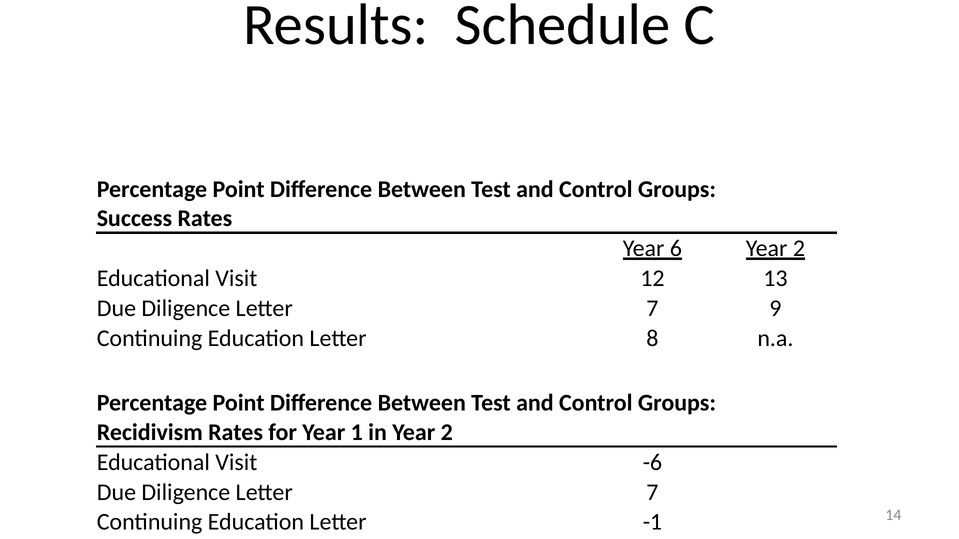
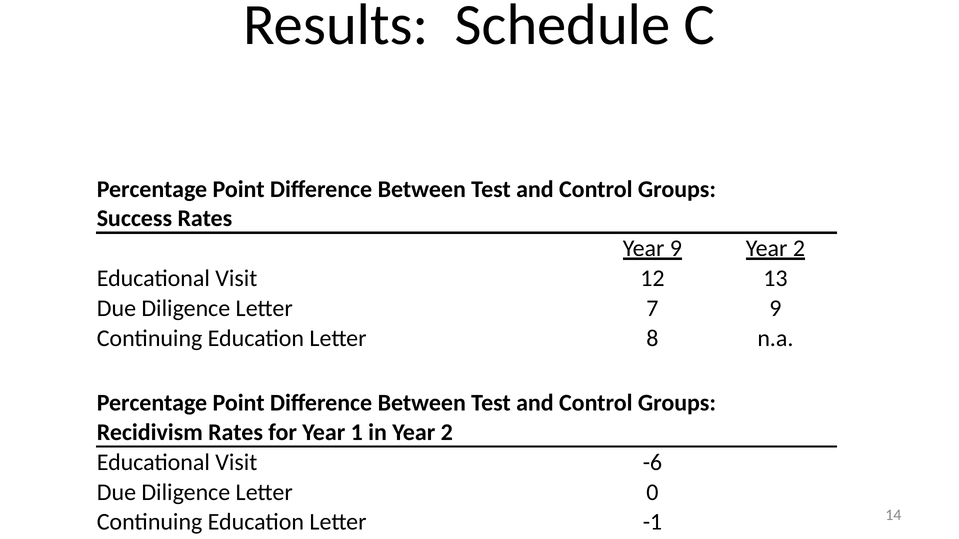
Year 6: 6 -> 9 (676, 249)
7: 7 -> 0 (652, 493)
